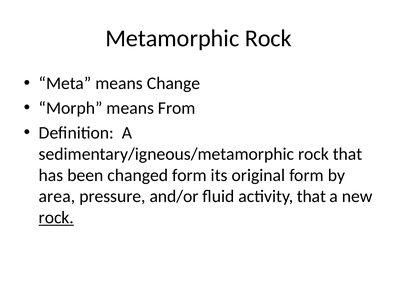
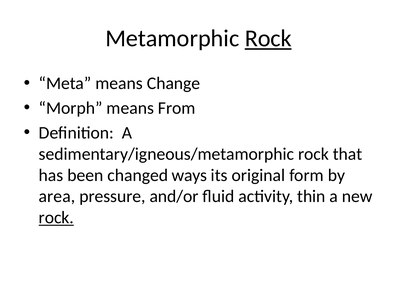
Rock underline: none -> present (268, 38)
changed form: form -> ways (189, 175)
activity that: that -> thin (311, 196)
